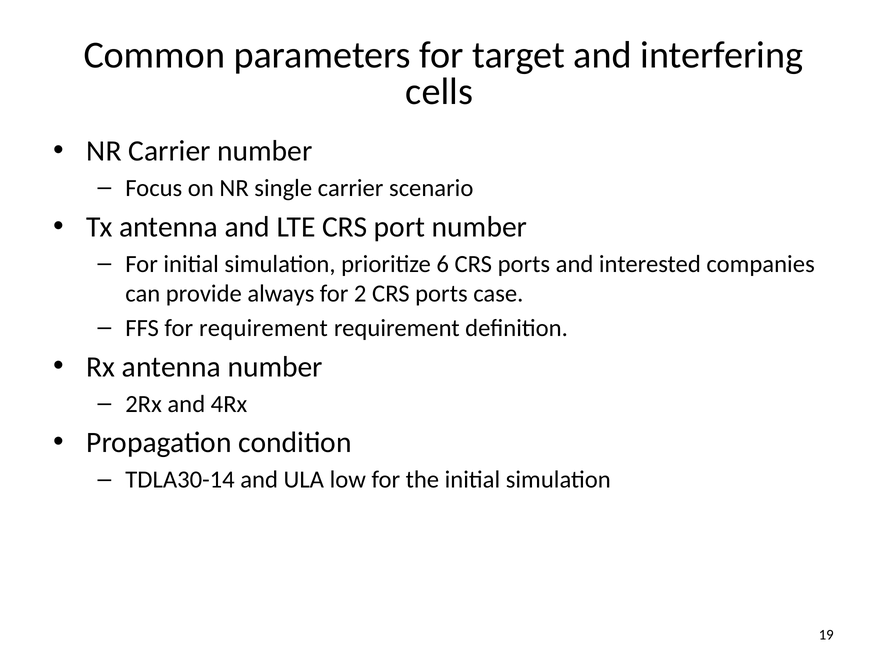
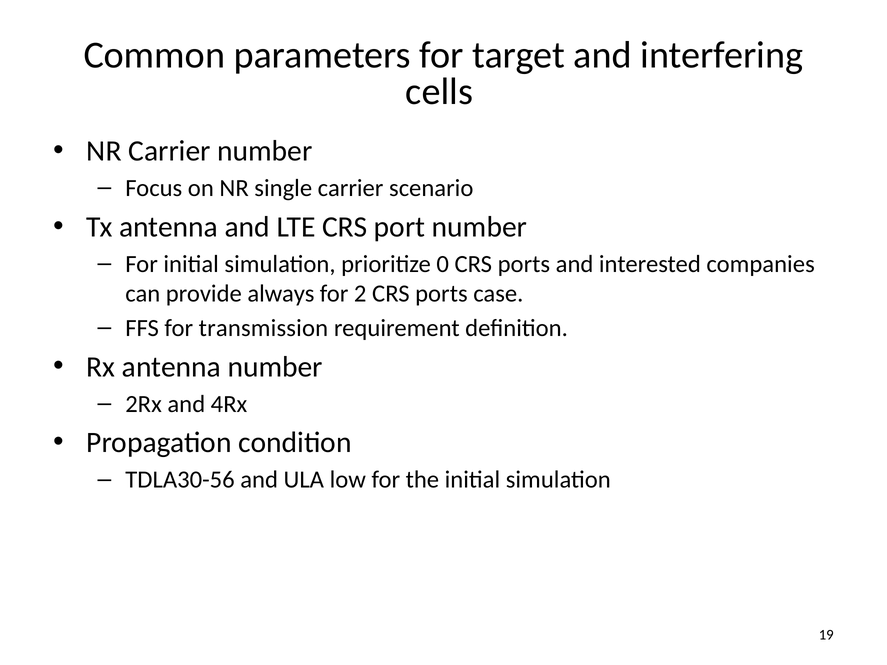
6: 6 -> 0 (443, 264)
for requirement: requirement -> transmission (263, 328)
TDLA30-14: TDLA30-14 -> TDLA30-56 (180, 480)
